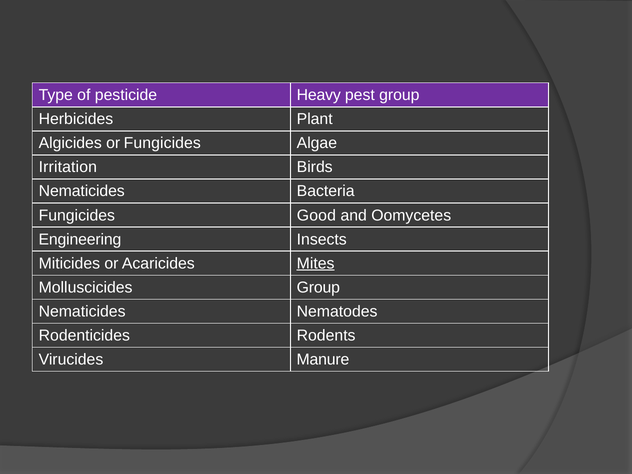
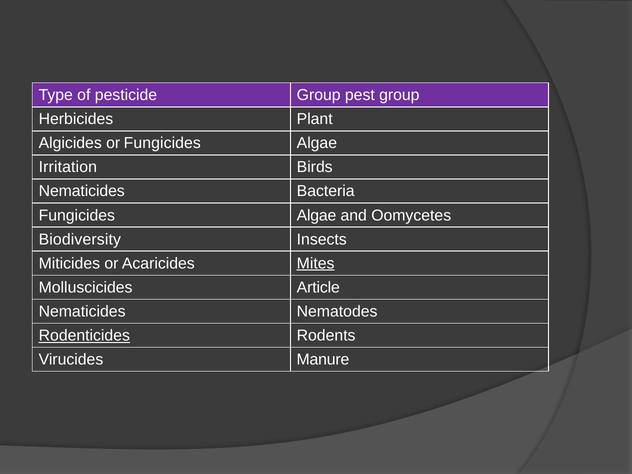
pesticide Heavy: Heavy -> Group (319, 95)
Good: Good -> Algae (317, 215)
Engineering: Engineering -> Biodiversity (80, 239)
Molluscicides Group: Group -> Article (318, 287)
Rodenticides underline: none -> present (84, 335)
